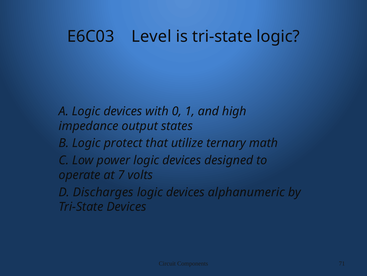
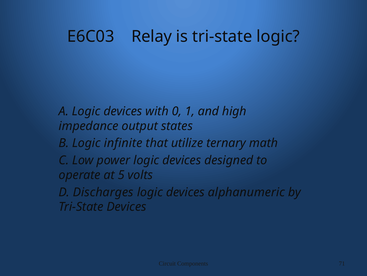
Level: Level -> Relay (152, 36)
protect: protect -> infinite (123, 143)
7: 7 -> 5 (121, 175)
